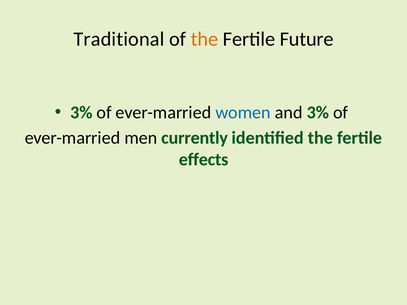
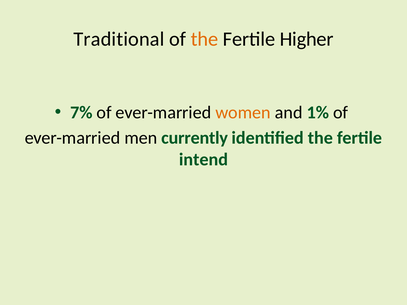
Future: Future -> Higher (307, 39)
3%: 3% -> 7% (81, 113)
women colour: blue -> orange (243, 113)
and 3%: 3% -> 1% (318, 113)
effects: effects -> intend (203, 160)
